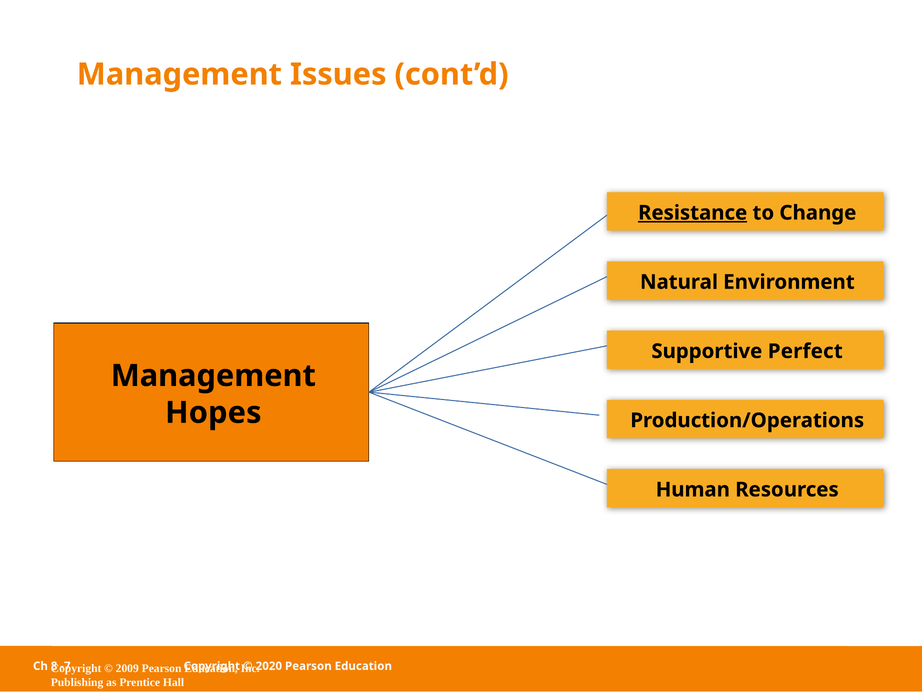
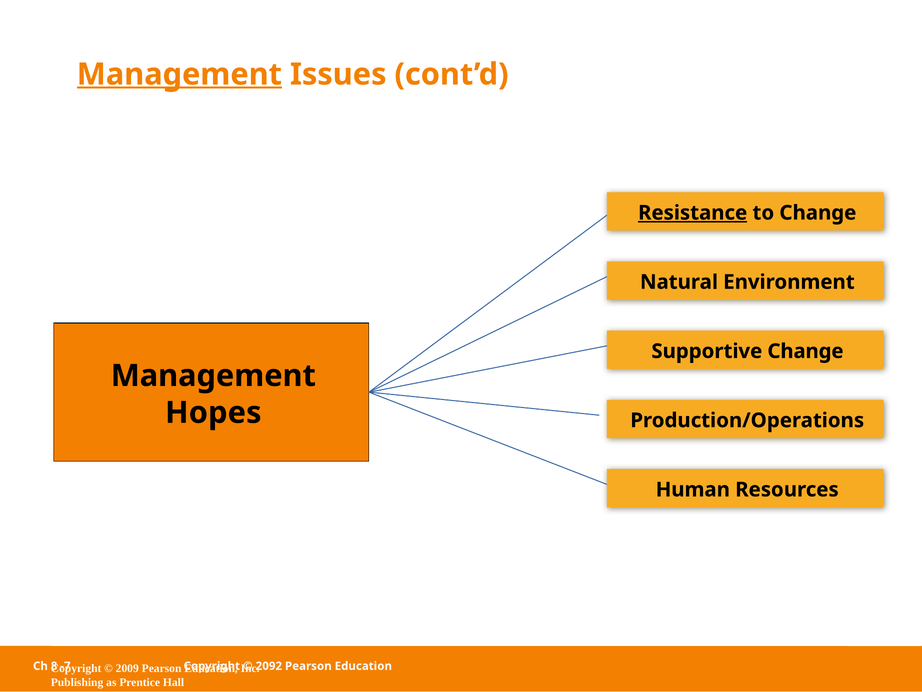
Management underline: none -> present (179, 74)
Supportive Perfect: Perfect -> Change (805, 351)
2020: 2020 -> 2092 (269, 666)
